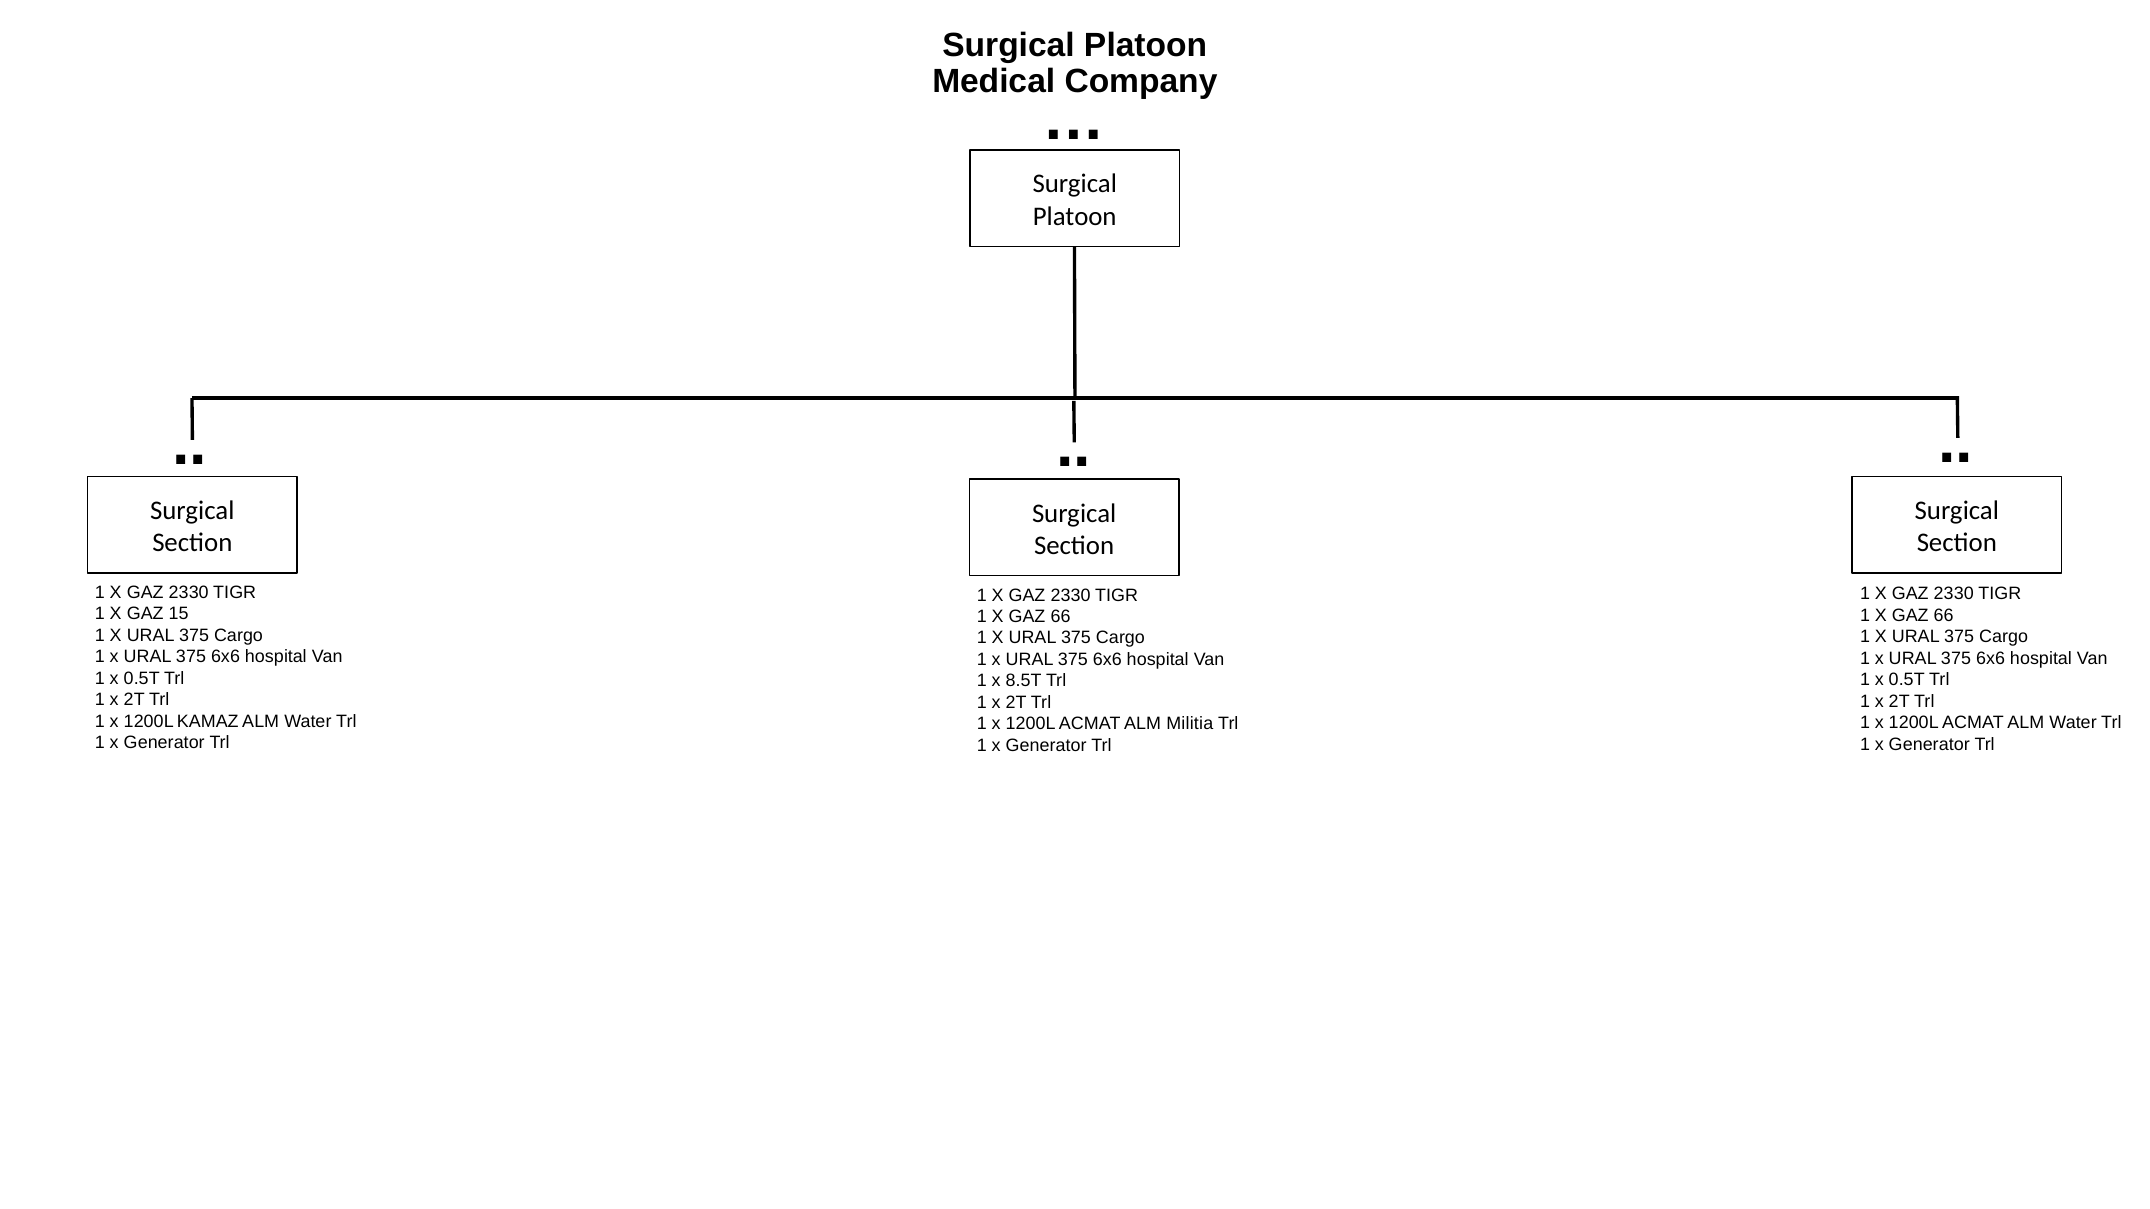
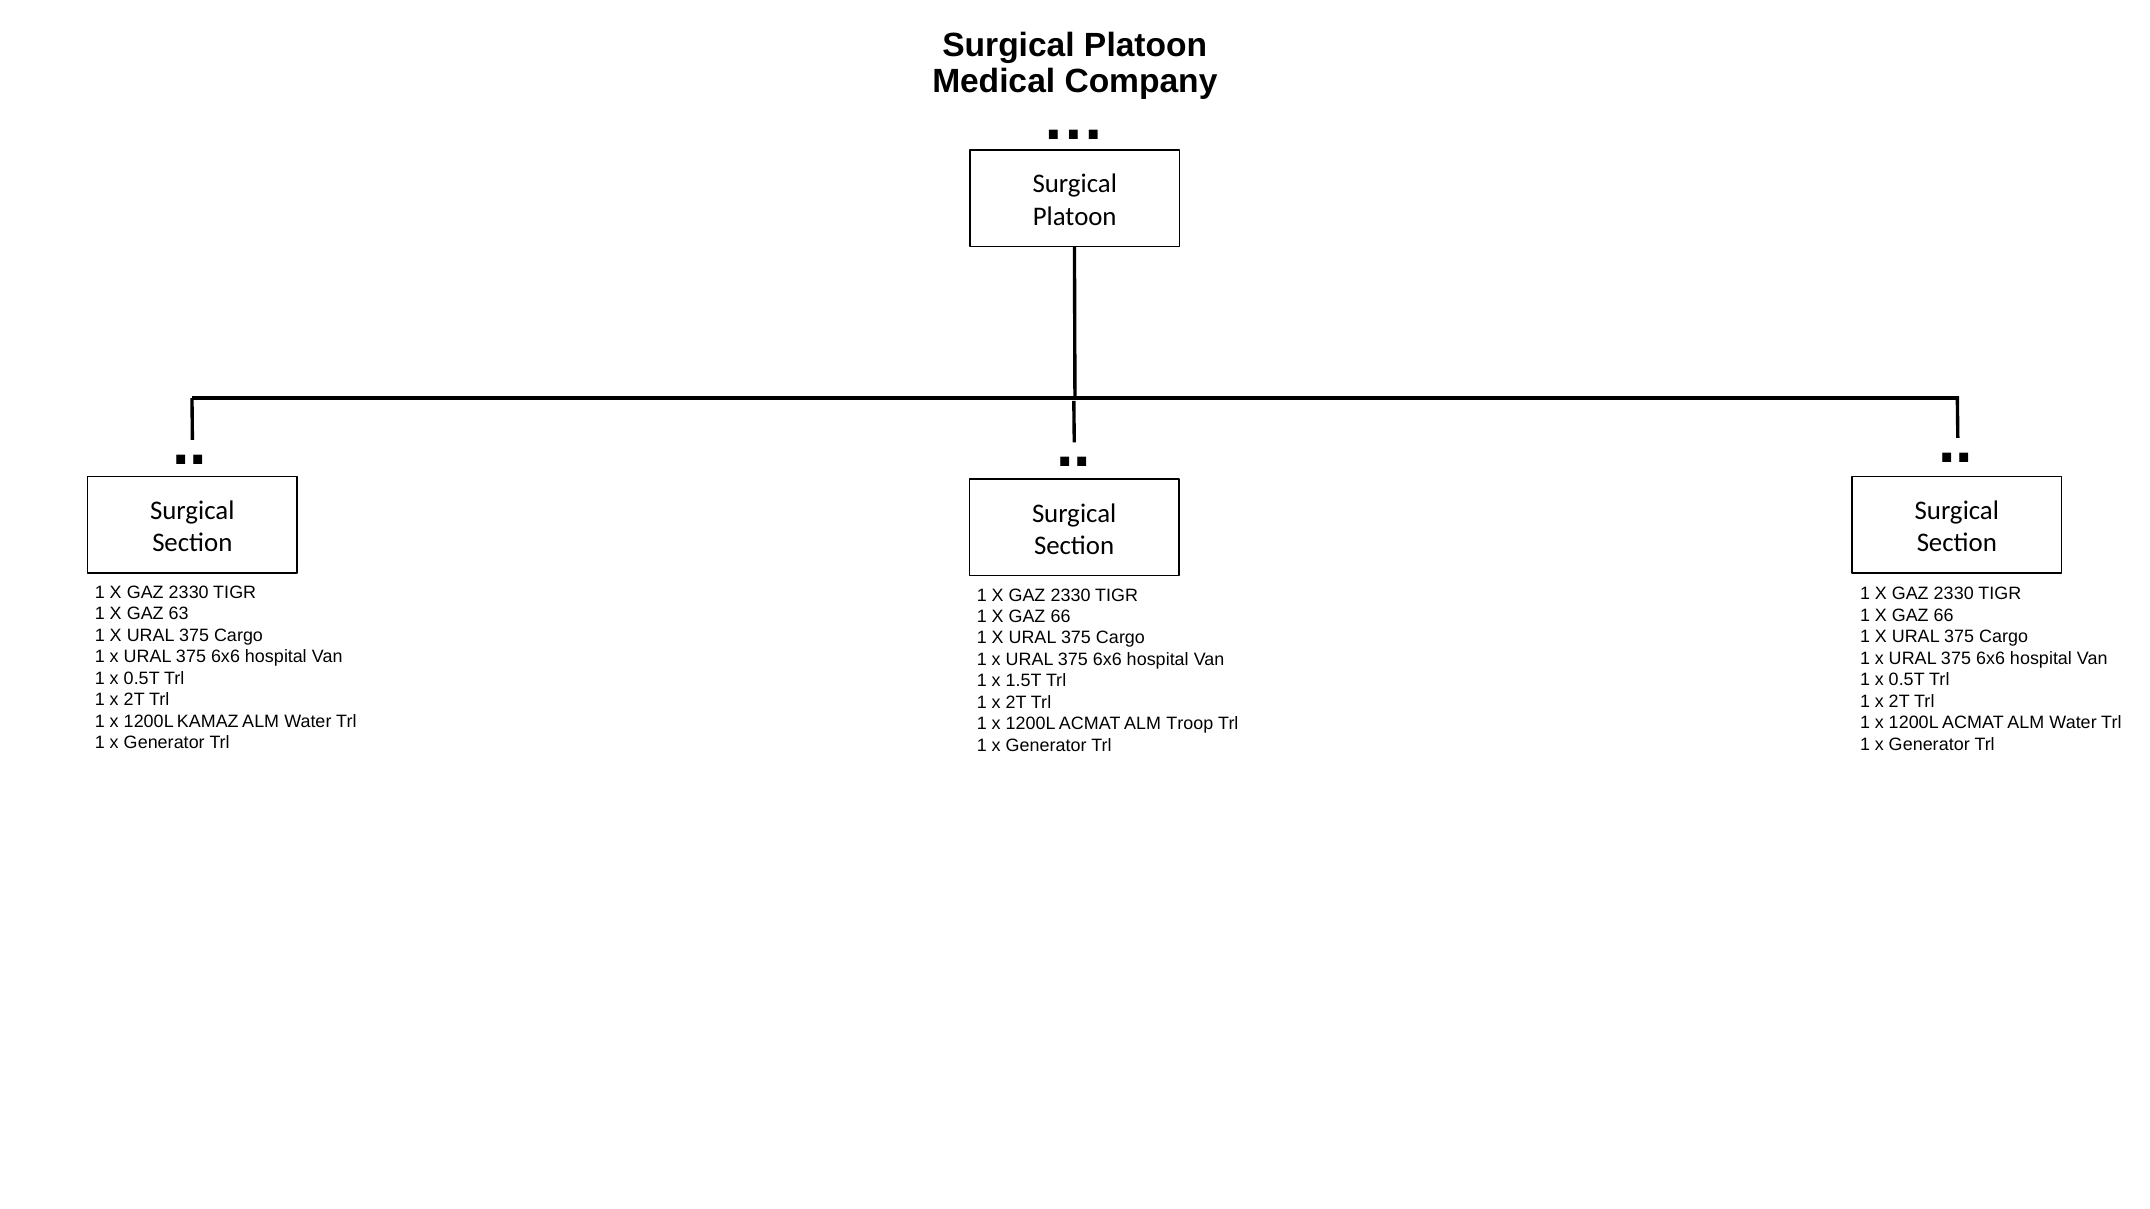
15: 15 -> 63 (179, 614)
8.5T: 8.5T -> 1.5T (1024, 681)
Militia: Militia -> Troop (1190, 724)
